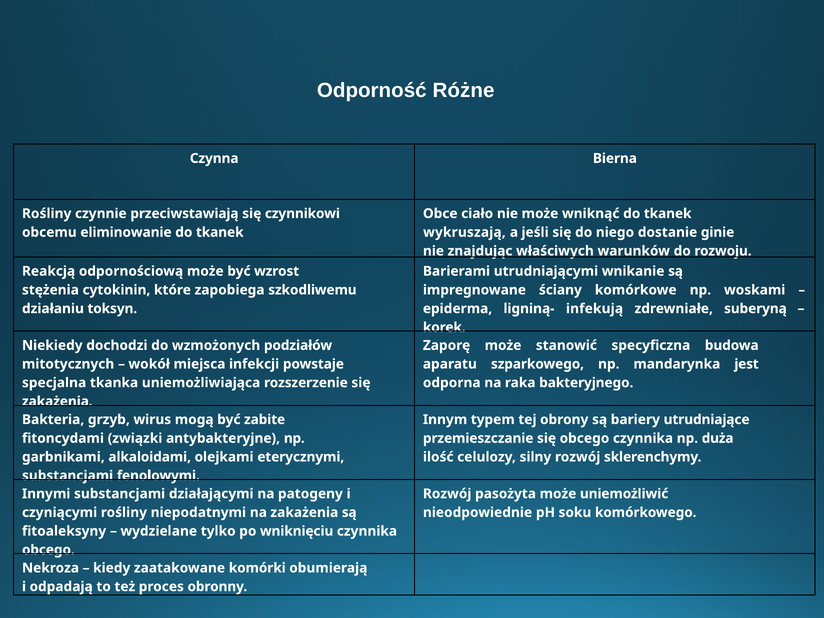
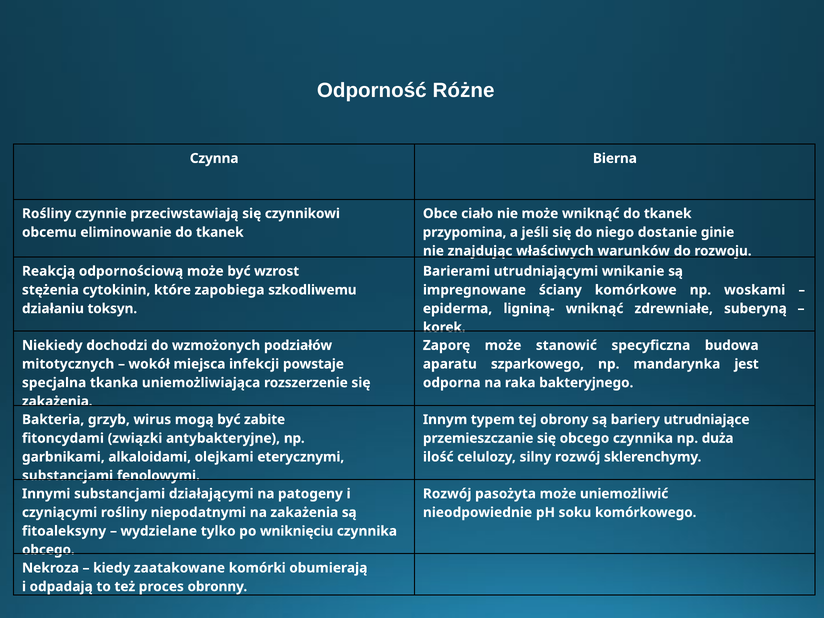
wykruszają: wykruszają -> przypomina (465, 232)
ligniną- infekują: infekują -> wniknąć (595, 309)
